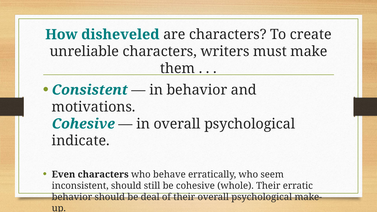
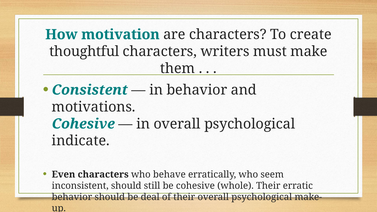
disheveled: disheveled -> motivation (120, 35)
unreliable: unreliable -> thoughtful (84, 52)
